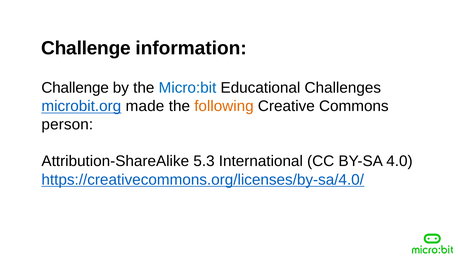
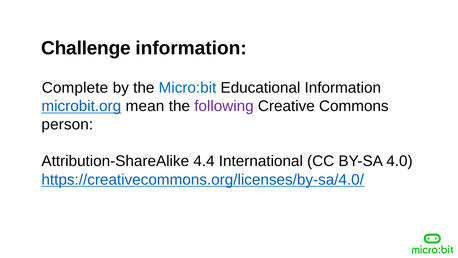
Challenge: Challenge -> Complete (75, 88)
Educational Challenges: Challenges -> Information (343, 88)
made: made -> mean (145, 106)
following colour: orange -> purple (224, 106)
5.3: 5.3 -> 4.4 (204, 161)
